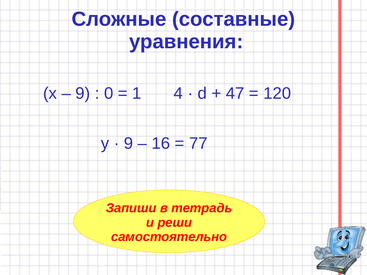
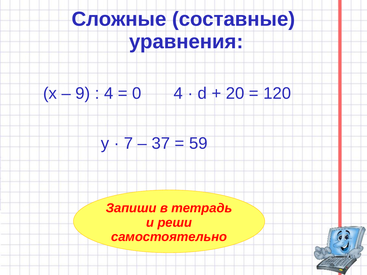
0: 0 -> 4 (109, 94)
1: 1 -> 0 (137, 94)
47: 47 -> 20 (235, 94)
9: 9 -> 7 (129, 143)
16: 16 -> 37 (161, 143)
77: 77 -> 59 (198, 143)
